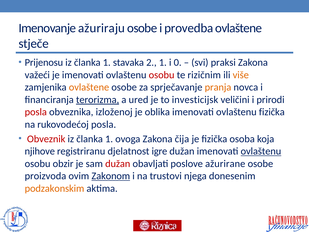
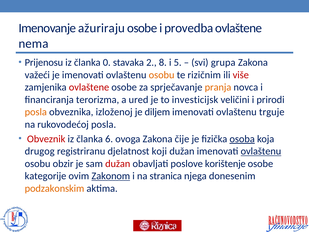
stječe: stječe -> nema (33, 44)
1: 1 -> 0 (107, 63)
2 1: 1 -> 8 (163, 63)
0: 0 -> 5 (178, 63)
praksi: praksi -> grupa (223, 63)
osobu colour: red -> orange (162, 75)
više colour: orange -> red (241, 75)
ovlaštene colour: orange -> red (89, 87)
terorizma underline: present -> none (98, 100)
posla colour: red -> orange (36, 112)
oblika: oblika -> diljem (157, 112)
ovlaštenu fizička: fizička -> trguje (272, 112)
1: 1 -> 6 (109, 139)
čija: čija -> čije (182, 139)
osoba underline: none -> present (242, 139)
njihove: njihove -> drugog (40, 151)
igre: igre -> koji (159, 151)
ažurirane: ažurirane -> korištenje (225, 163)
proizvoda: proizvoda -> kategorije (45, 176)
trustovi: trustovi -> stranica (166, 176)
